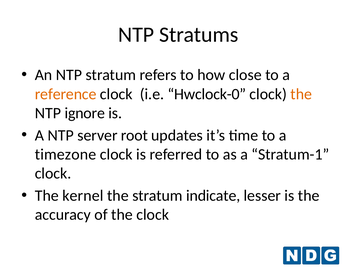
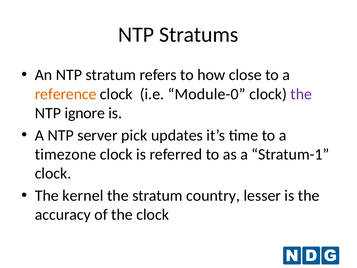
Hwclock-0: Hwclock-0 -> Module-0 (207, 94)
the colour: orange -> purple (301, 94)
root: root -> pick (134, 135)
indicate: indicate -> country (213, 196)
